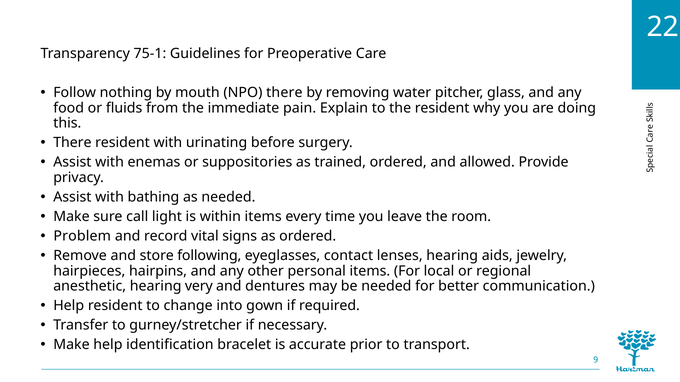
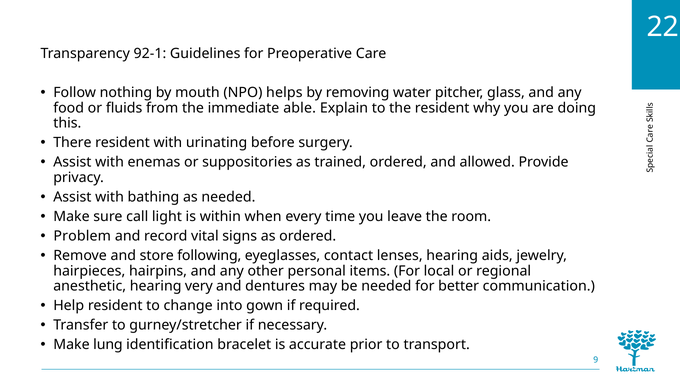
75-1: 75-1 -> 92-1 (150, 54)
NPO there: there -> helps (284, 93)
pain: pain -> able (300, 108)
within items: items -> when (263, 217)
Make help: help -> lung (108, 345)
